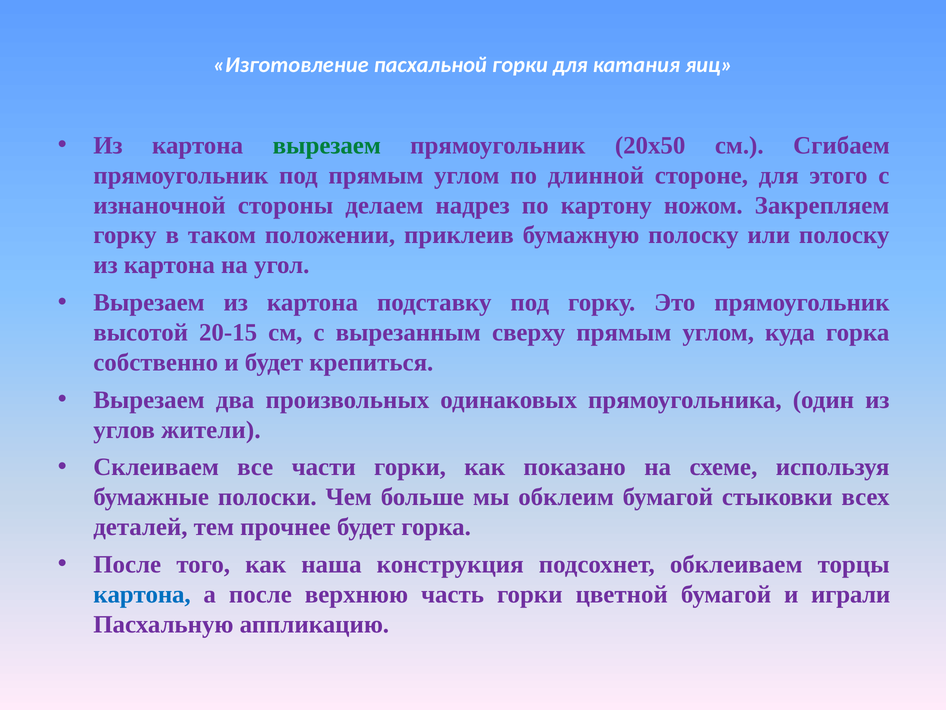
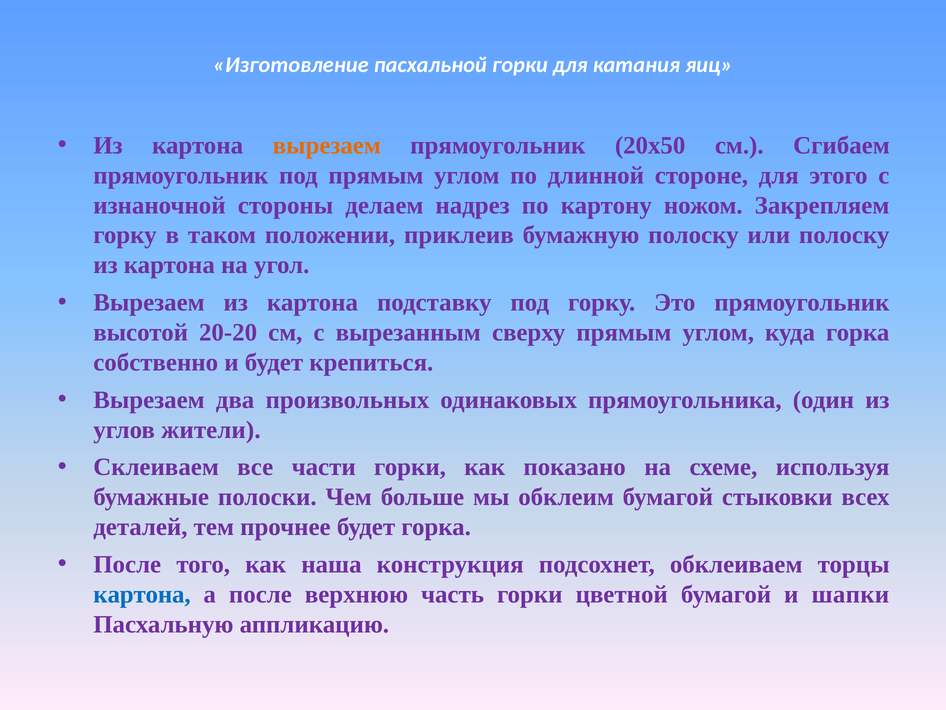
вырезаем colour: green -> orange (327, 145)
20-15: 20-15 -> 20-20 (228, 332)
играли: играли -> шапки (850, 594)
